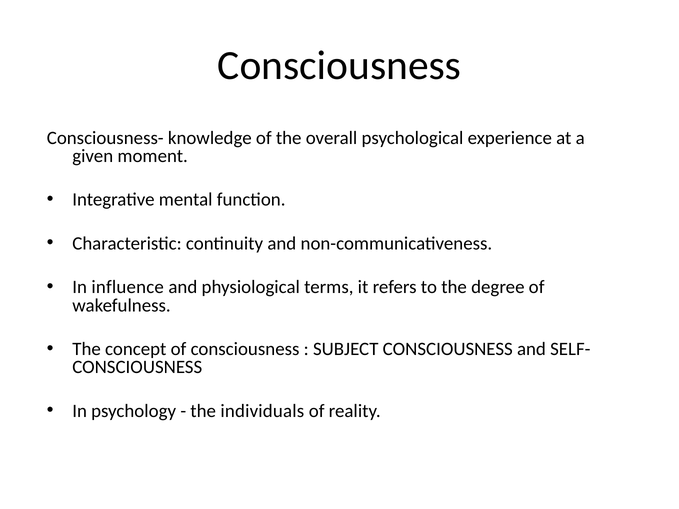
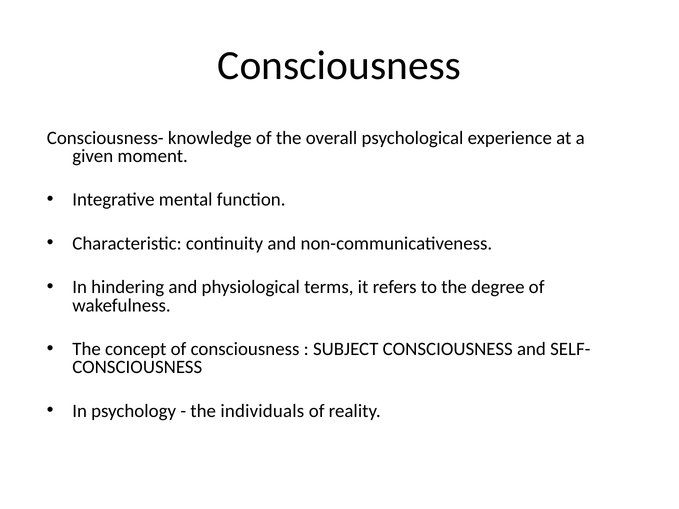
influence: influence -> hindering (128, 287)
